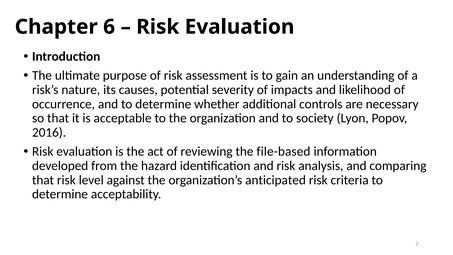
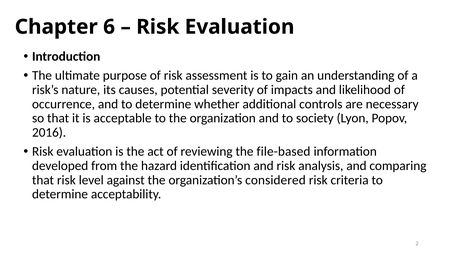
anticipated: anticipated -> considered (275, 180)
